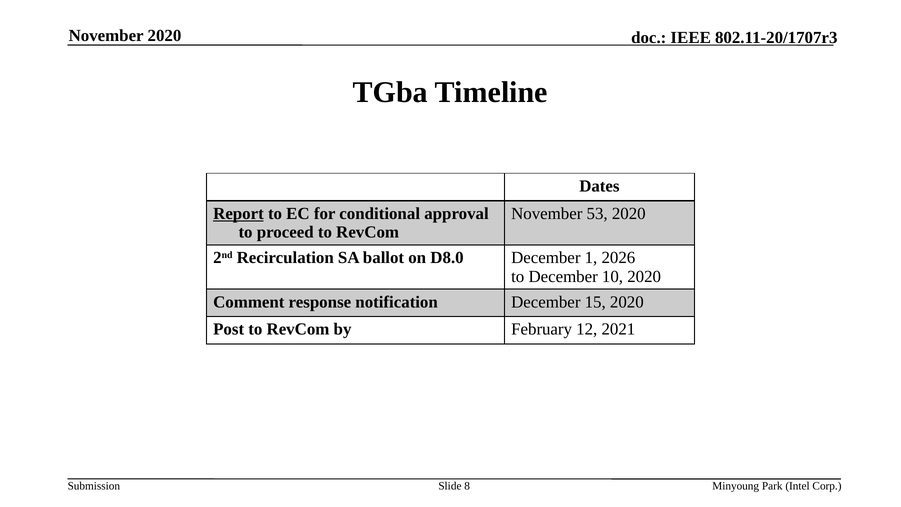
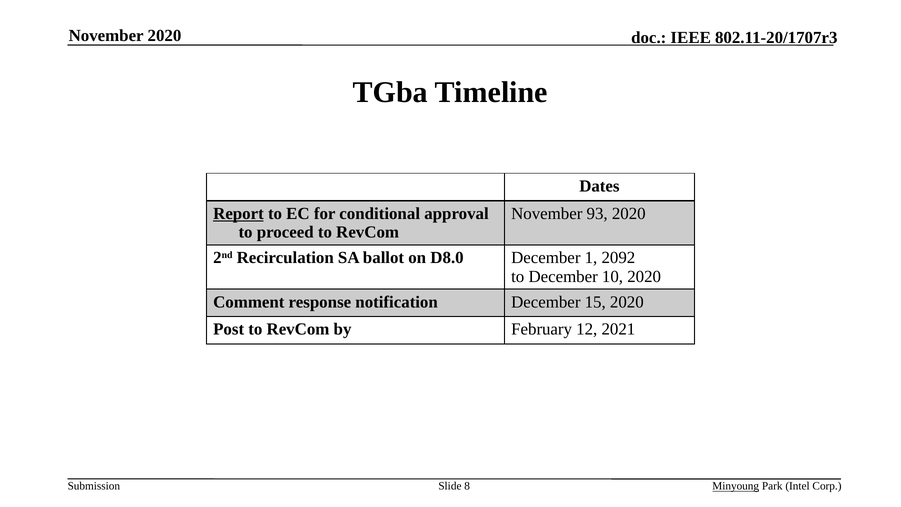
53: 53 -> 93 (597, 213)
2026: 2026 -> 2092 (618, 258)
Minyoung underline: none -> present (736, 486)
